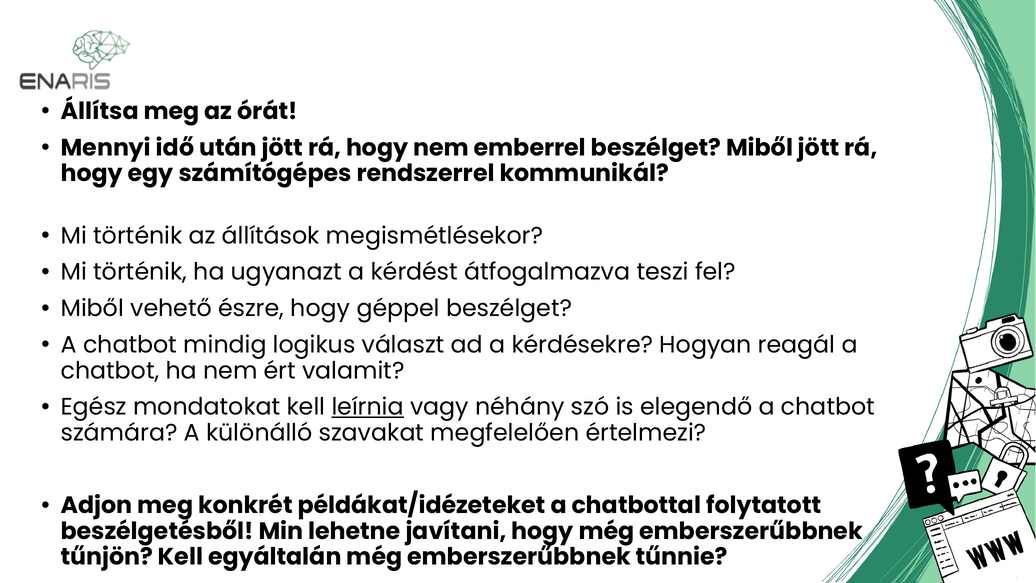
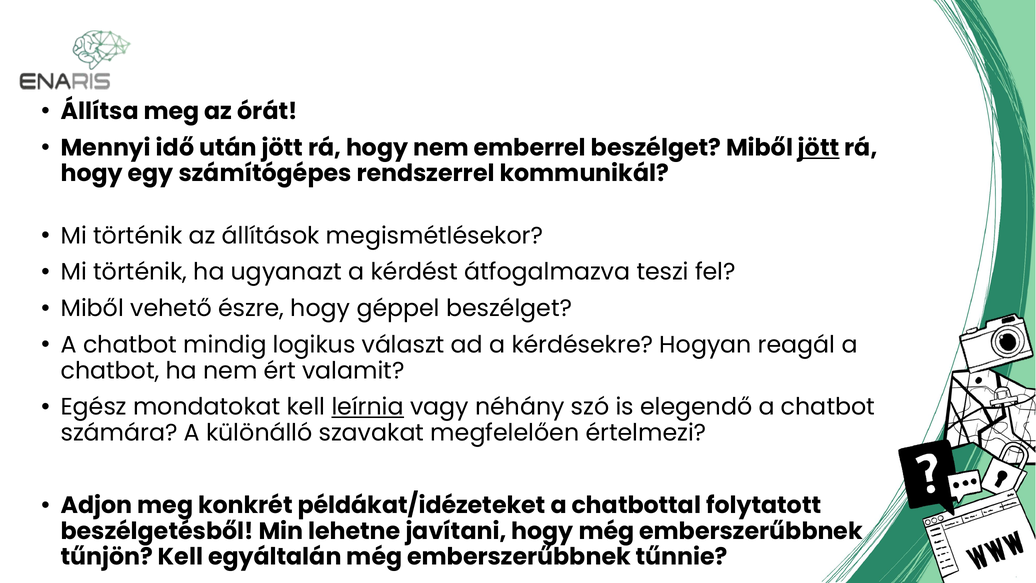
jött underline: none -> present (819, 148)
